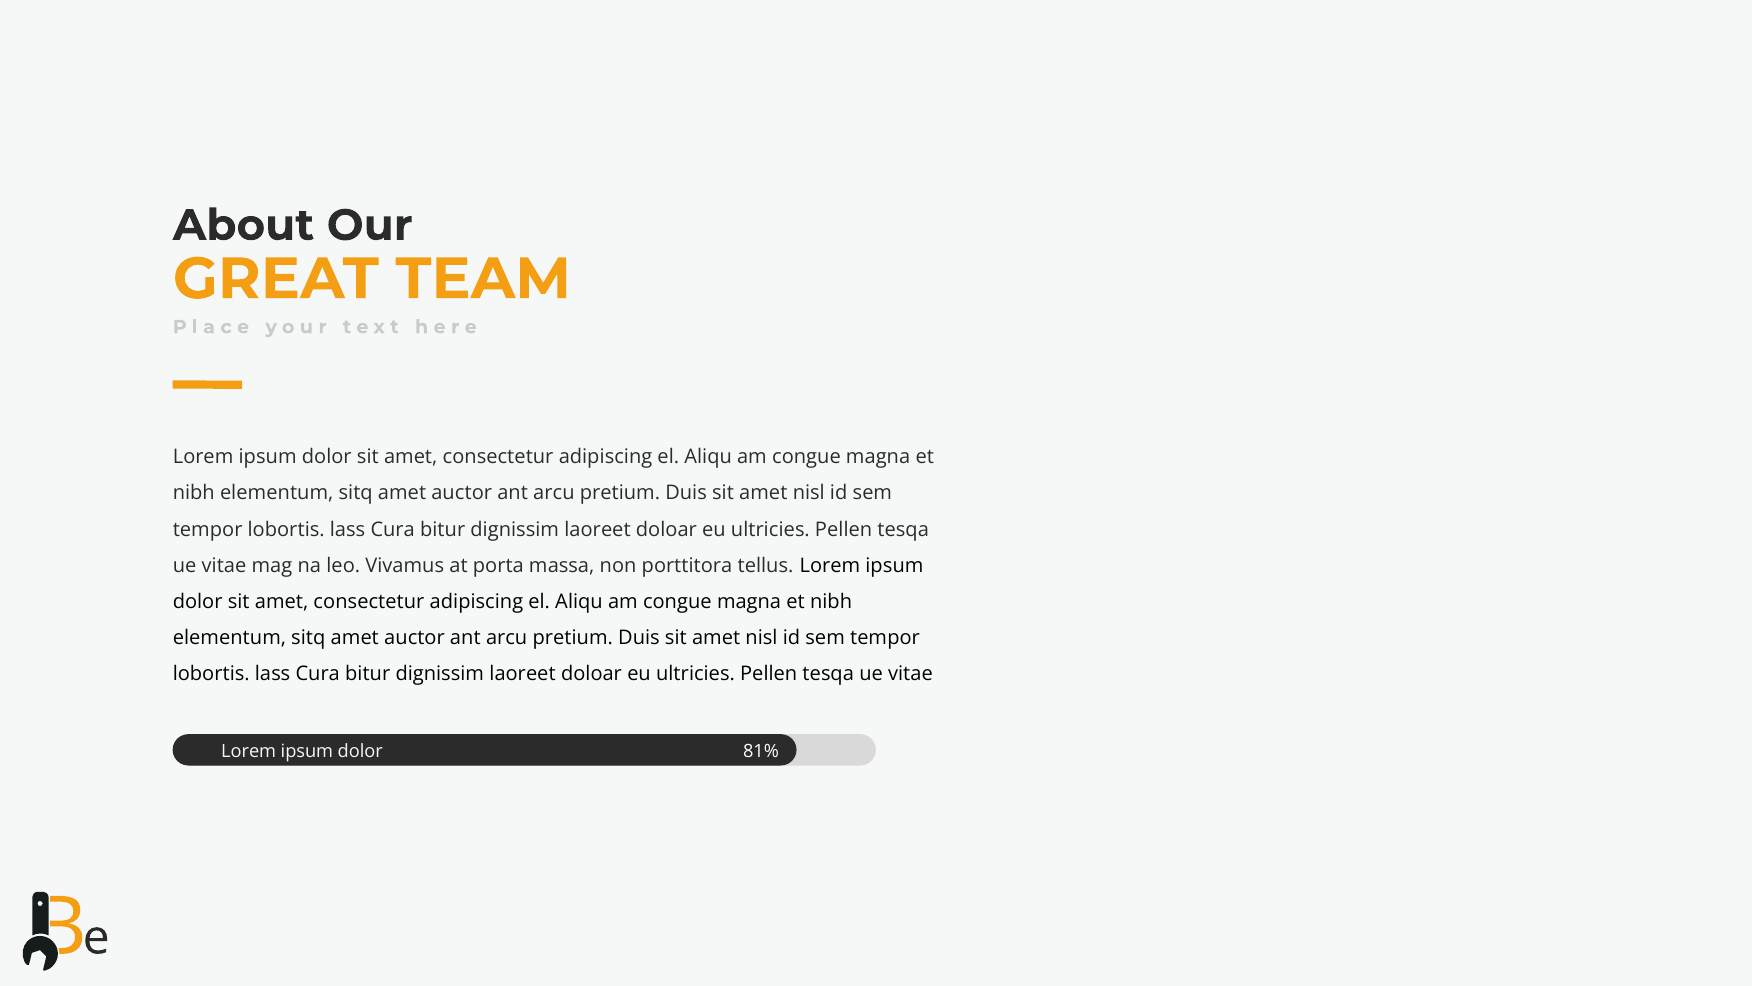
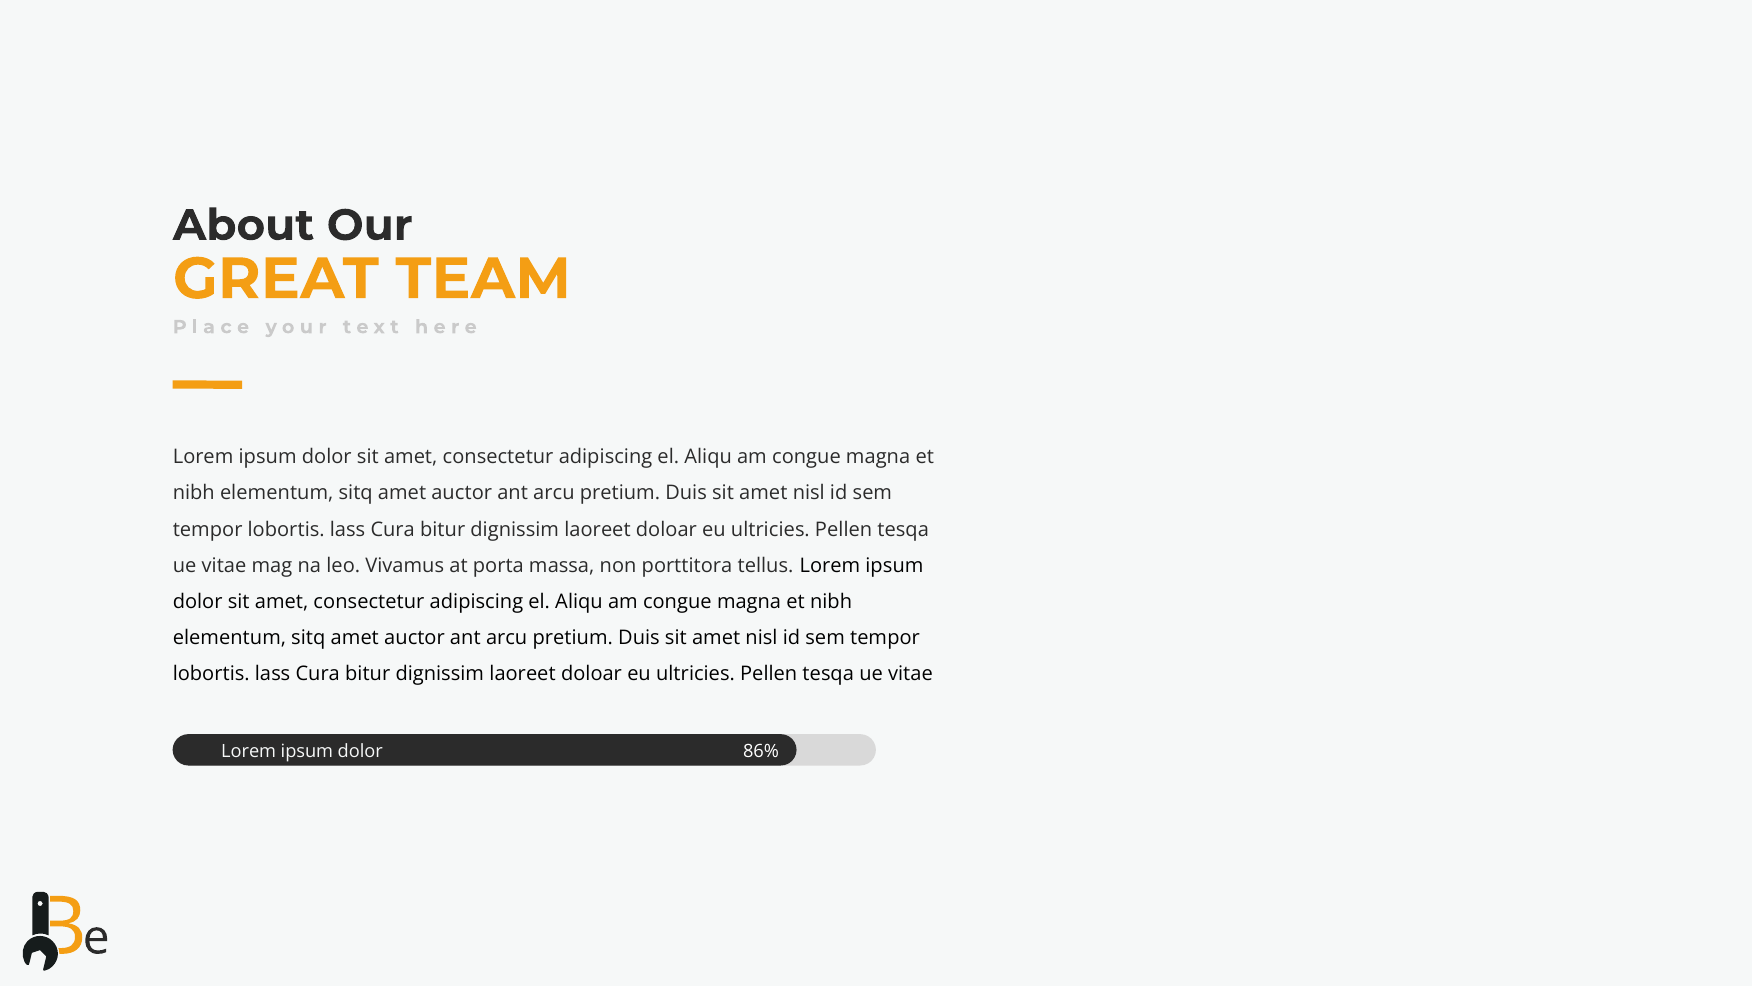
81%: 81% -> 86% (761, 751)
